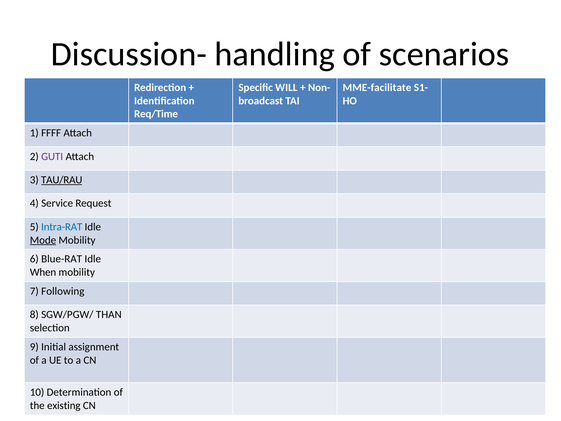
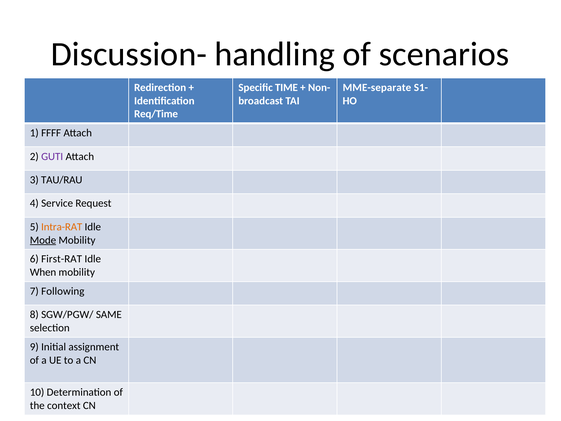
WILL: WILL -> TIME (286, 87)
MME-facilitate: MME-facilitate -> MME-separate (377, 87)
TAU/RAU underline: present -> none (62, 180)
Intra-RAT colour: blue -> orange (62, 227)
Blue-RAT: Blue-RAT -> First-RAT (62, 259)
THAN: THAN -> SAME (109, 315)
existing: existing -> context (64, 405)
